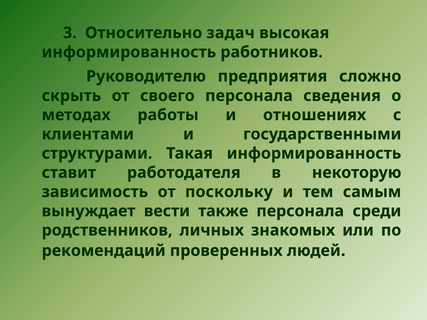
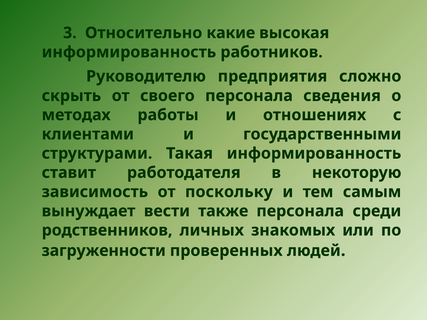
задач: задач -> какие (231, 33)
рекомендаций: рекомендаций -> загруженности (104, 251)
